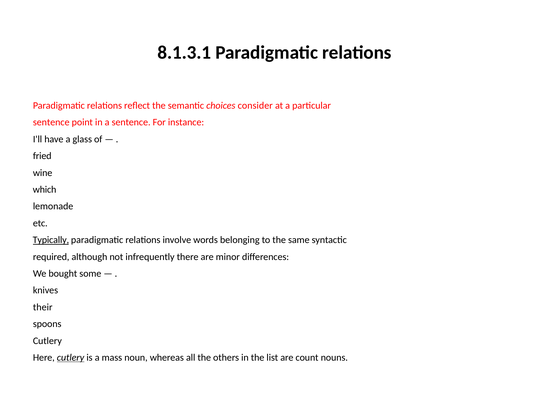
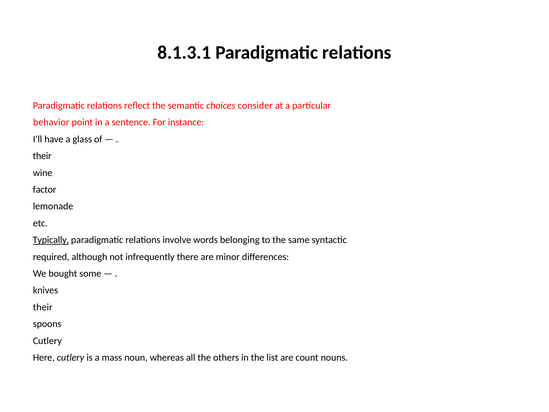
sentence: sentence -> behavior (51, 122)
fried: fried -> their (42, 156)
which: which -> factor (45, 189)
cutlery underline: present -> none (71, 357)
